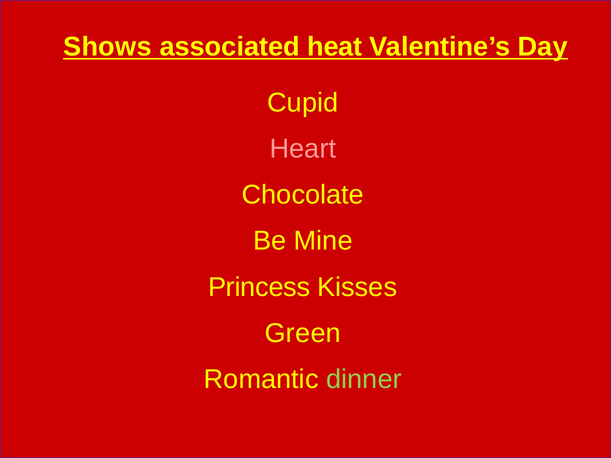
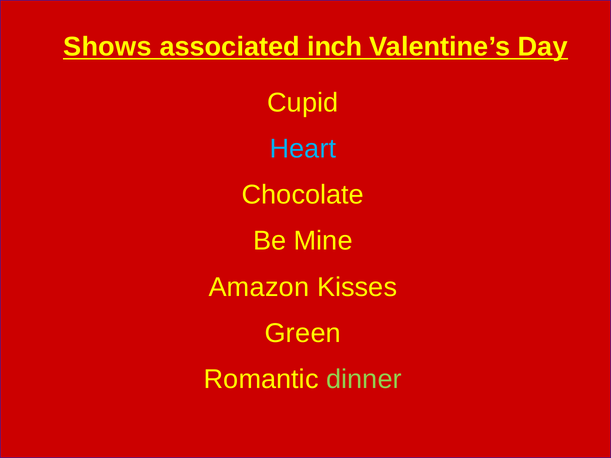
heat: heat -> inch (335, 47)
Heart colour: pink -> light blue (303, 149)
Princess: Princess -> Amazon (259, 287)
